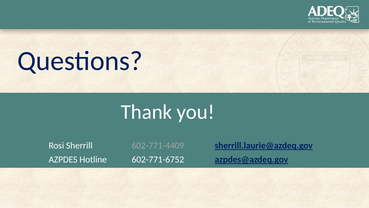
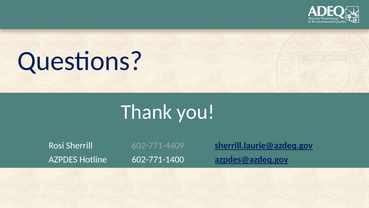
602-771-6752: 602-771-6752 -> 602-771-1400 (158, 159)
